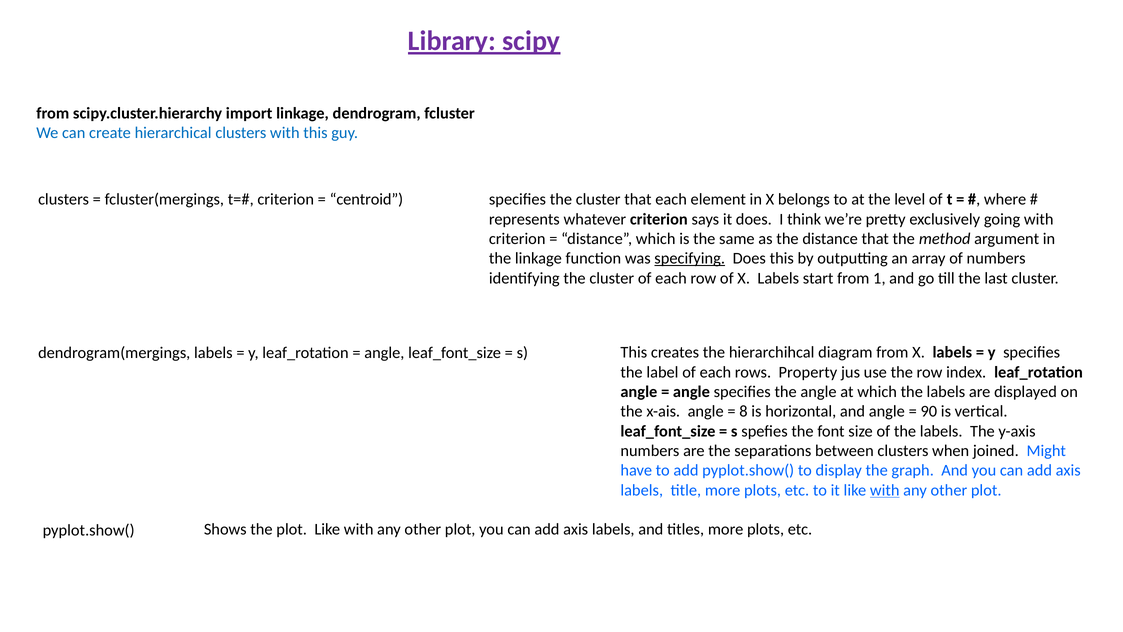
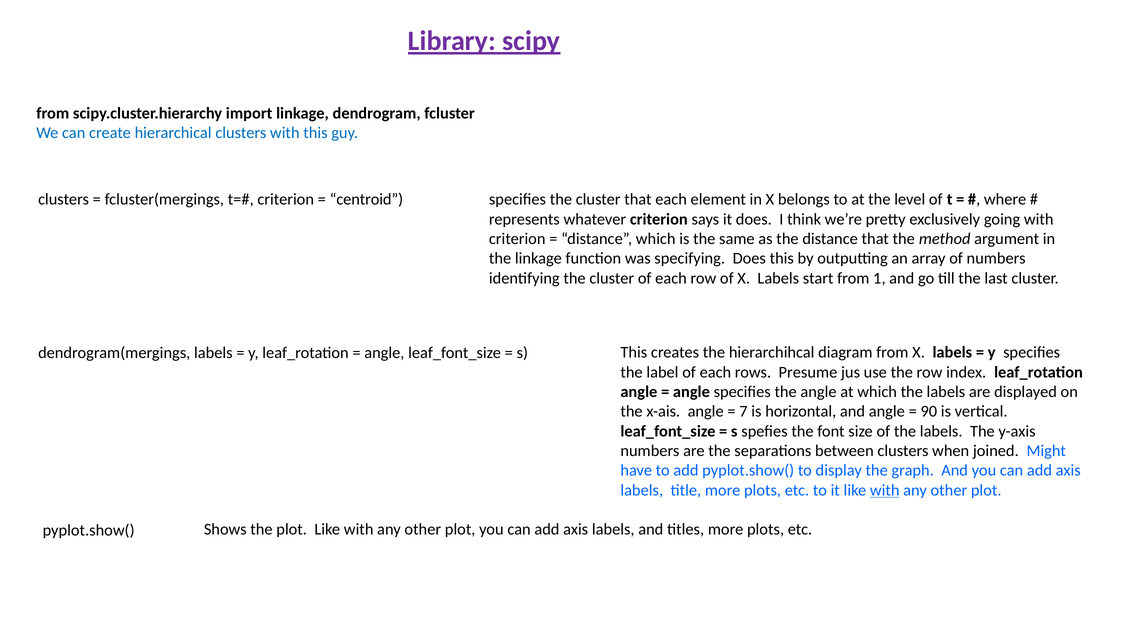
specifying underline: present -> none (690, 258)
Property: Property -> Presume (808, 372)
8: 8 -> 7 (744, 411)
